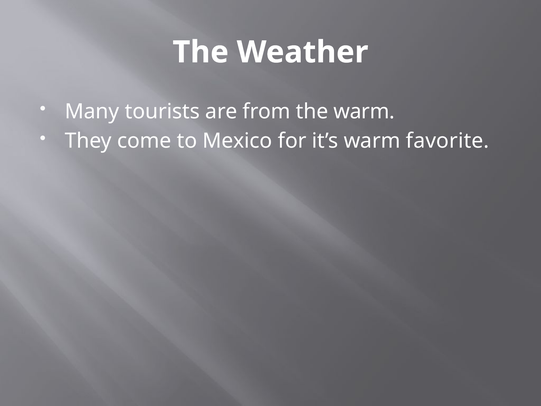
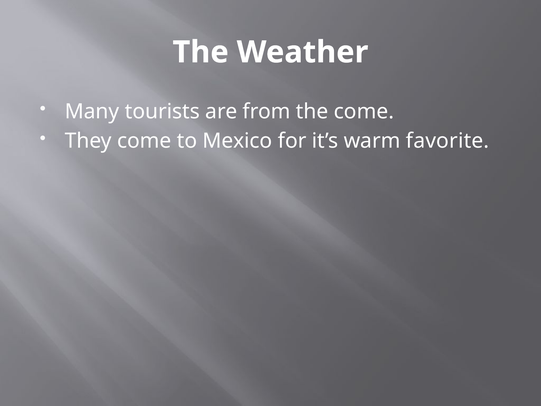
the warm: warm -> come (364, 111)
